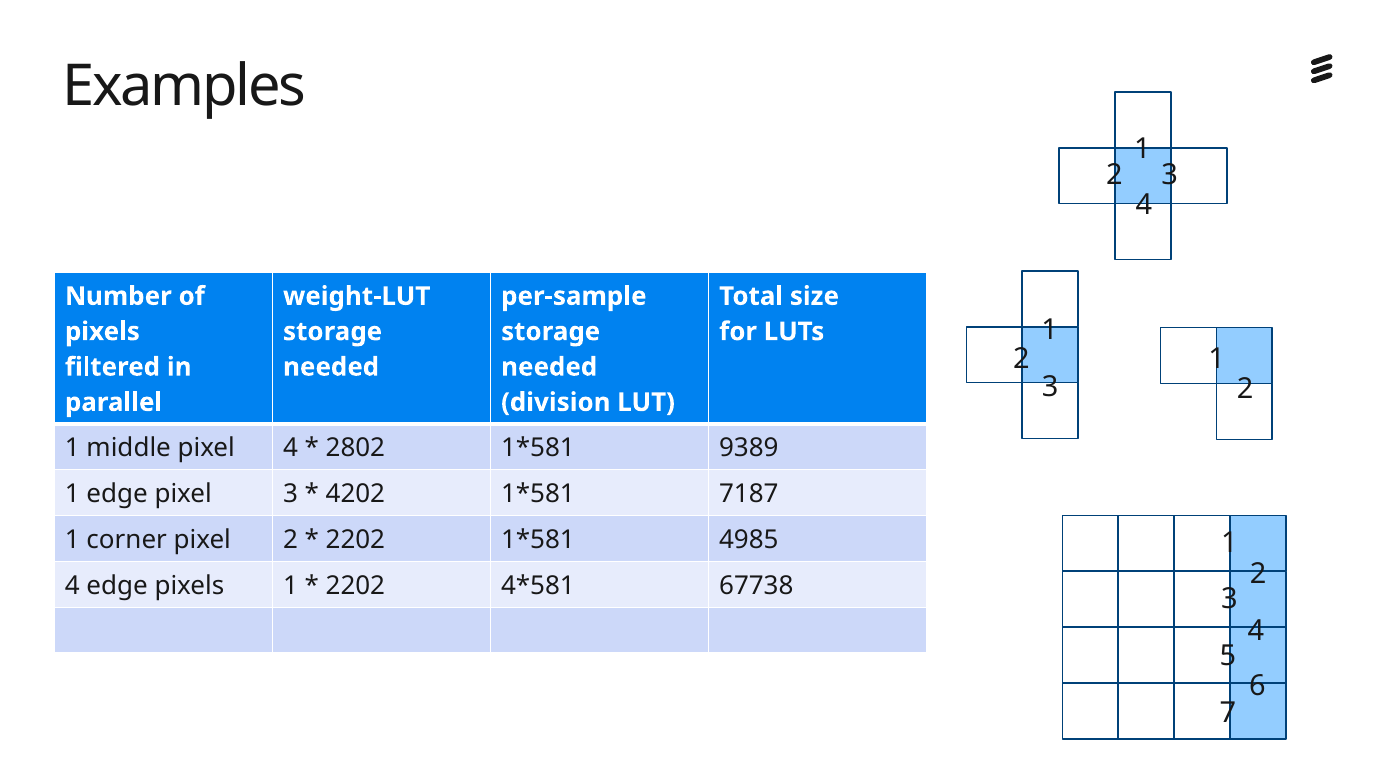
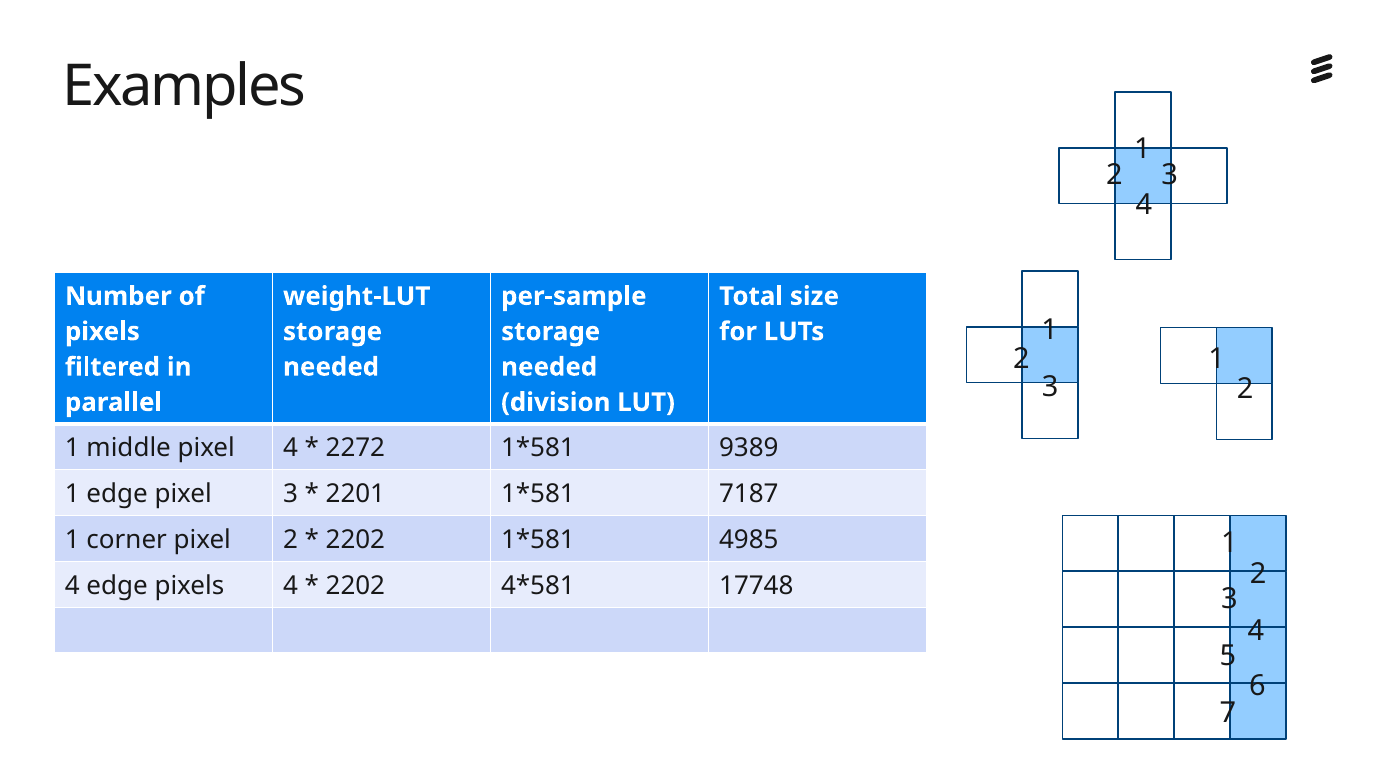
2802: 2802 -> 2272 (355, 448)
4202: 4202 -> 2201 (355, 494)
pixels 1: 1 -> 4 (290, 586)
67738: 67738 -> 17748 (756, 586)
